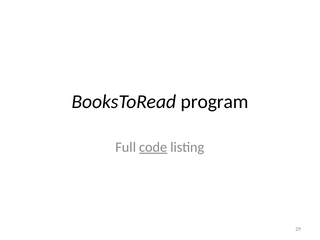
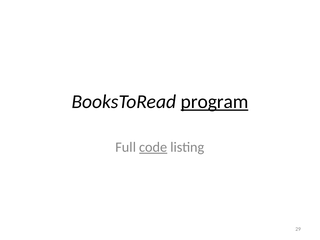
program underline: none -> present (215, 102)
